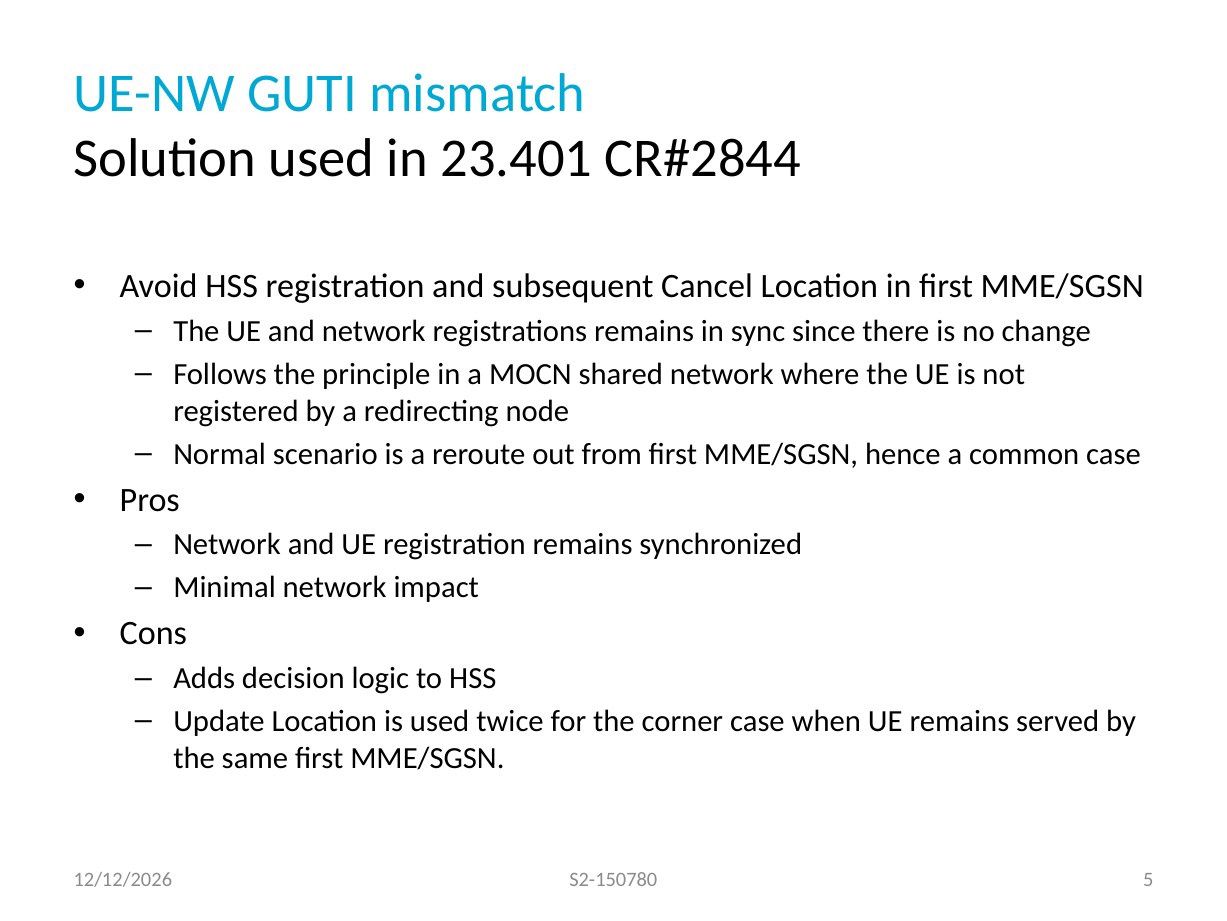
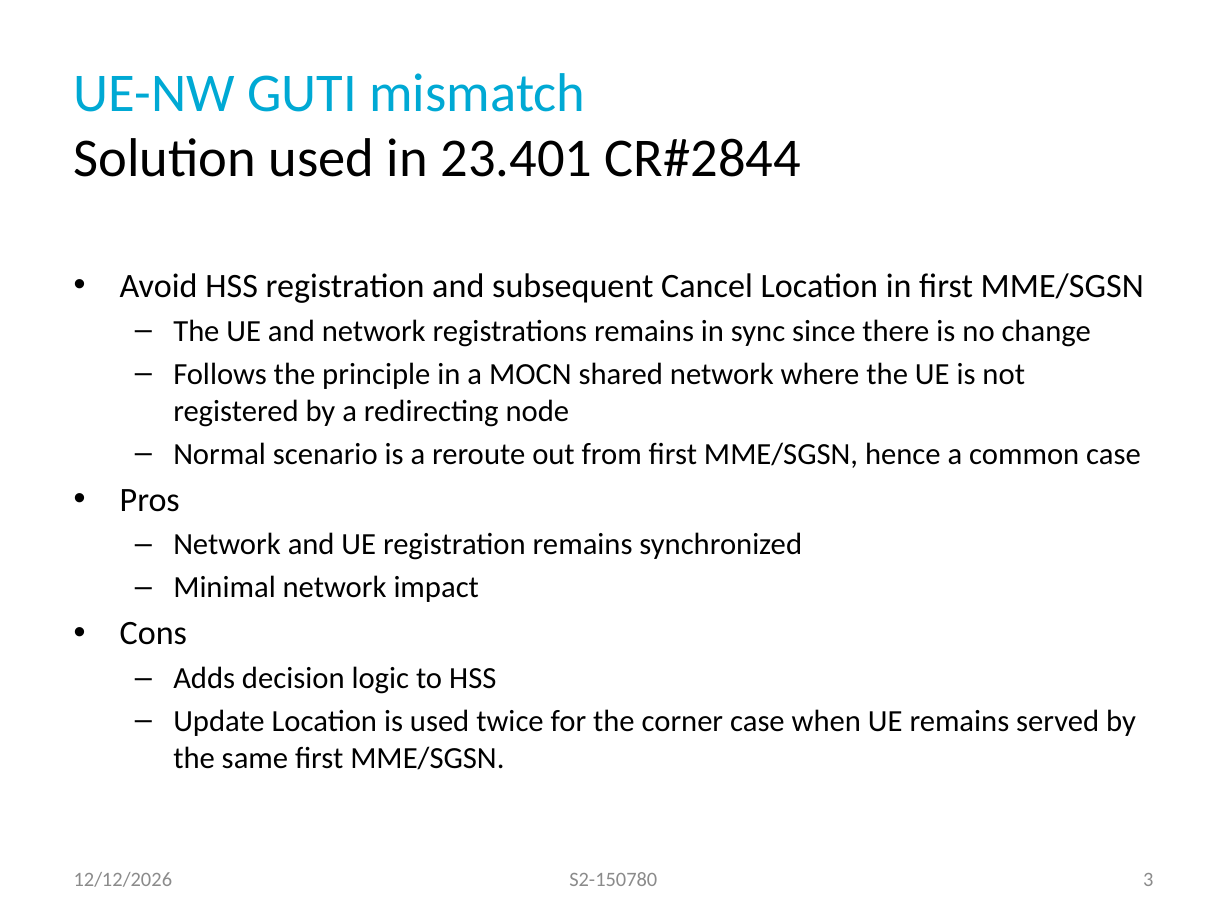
5: 5 -> 3 (1148, 879)
